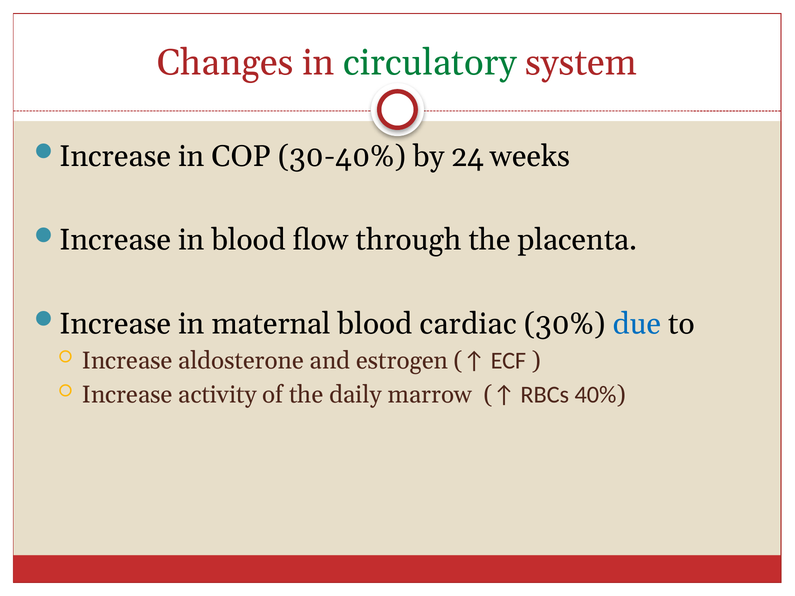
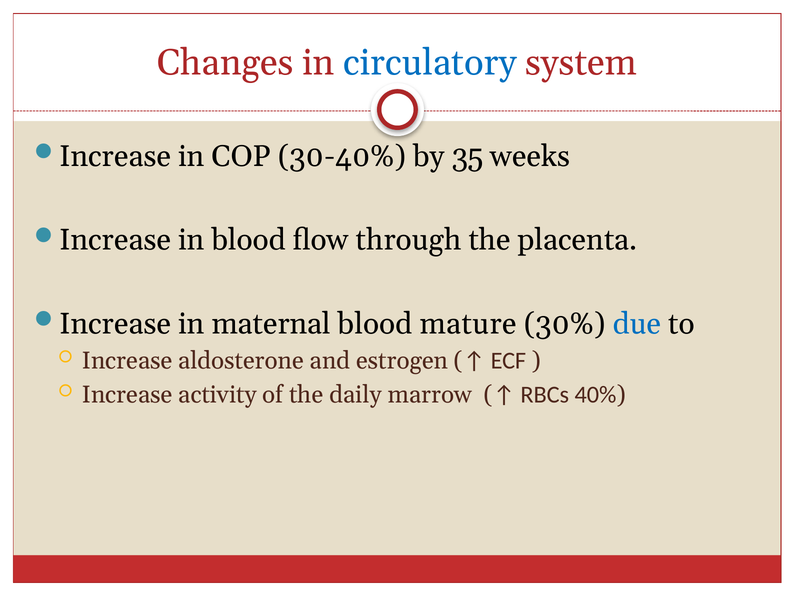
circulatory colour: green -> blue (430, 63)
24: 24 -> 35 (468, 157)
cardiac: cardiac -> mature (468, 324)
